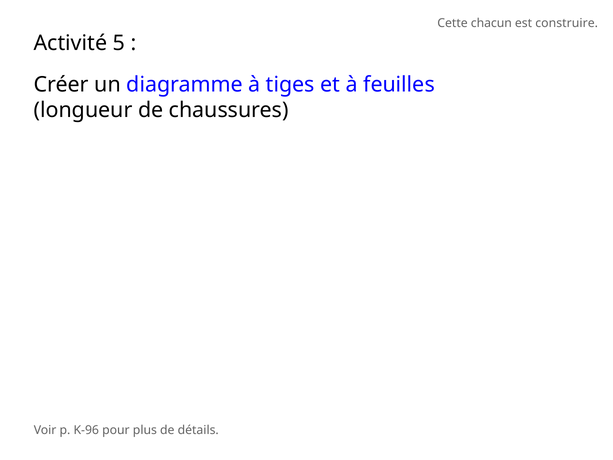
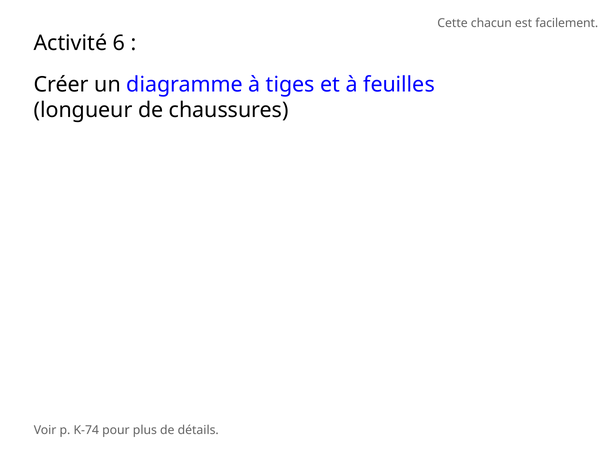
construire: construire -> facilement (567, 23)
5: 5 -> 6 (119, 43)
K-96: K-96 -> K-74 (86, 430)
